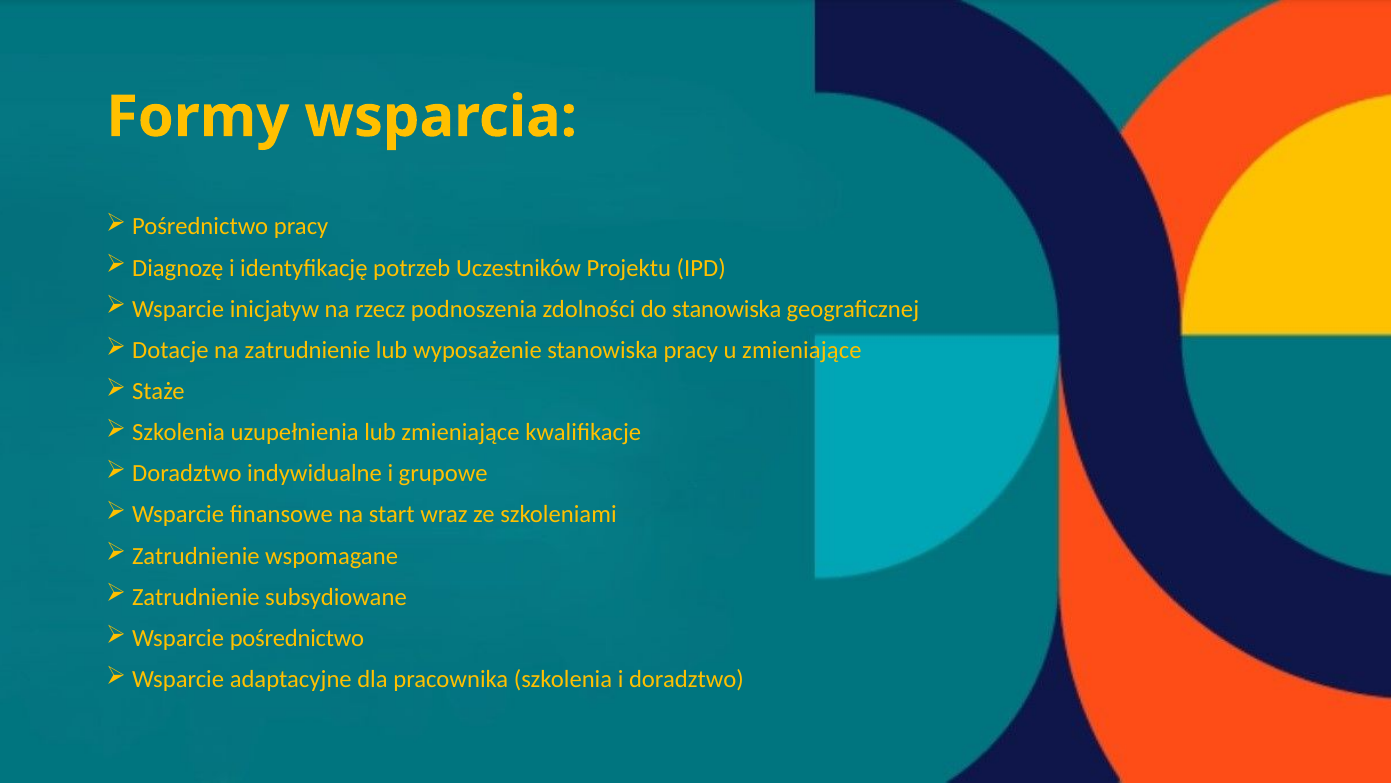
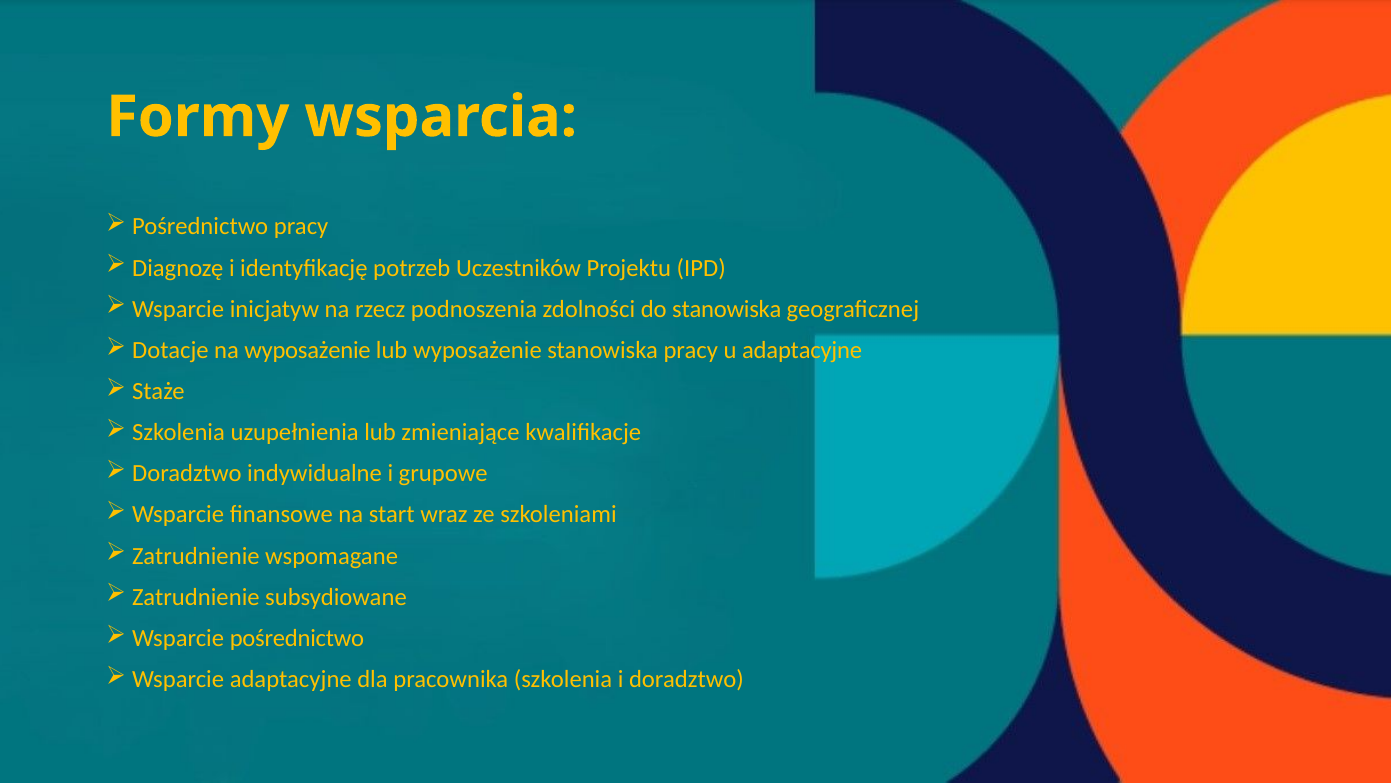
na zatrudnienie: zatrudnienie -> wyposażenie (308, 350)
u zmieniające: zmieniające -> adaptacyjne (802, 350)
